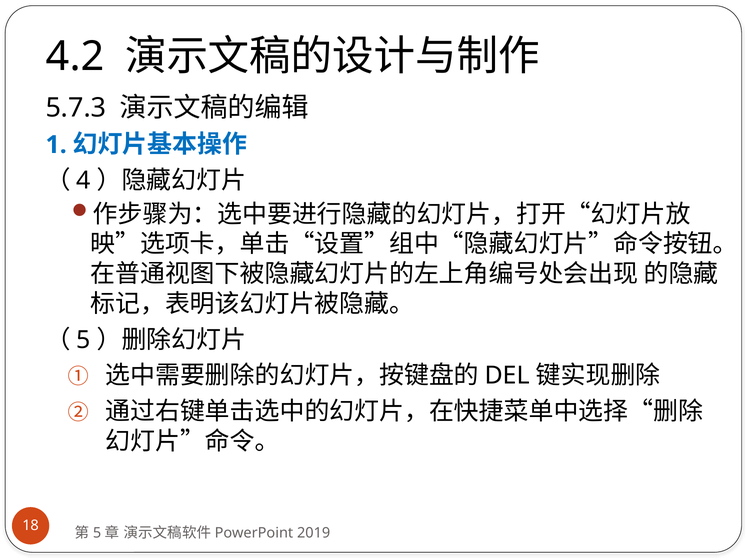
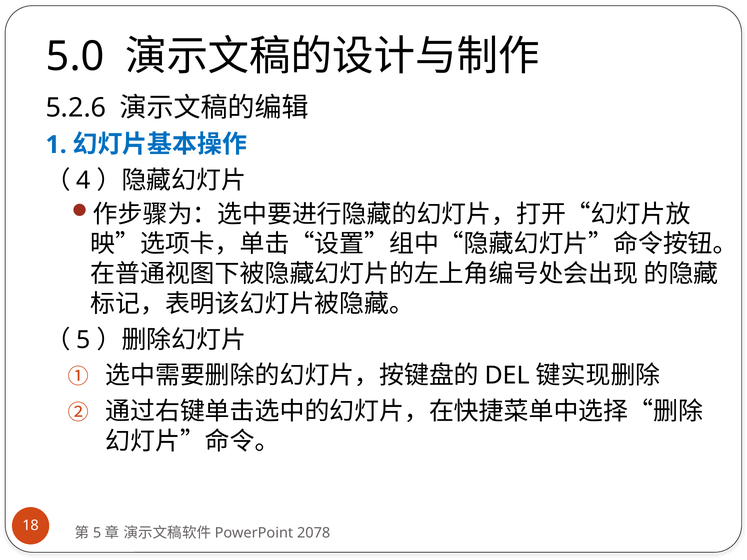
4.2: 4.2 -> 5.0 (75, 57)
5.7.3: 5.7.3 -> 5.2.6 (76, 108)
2019: 2019 -> 2078 (314, 533)
